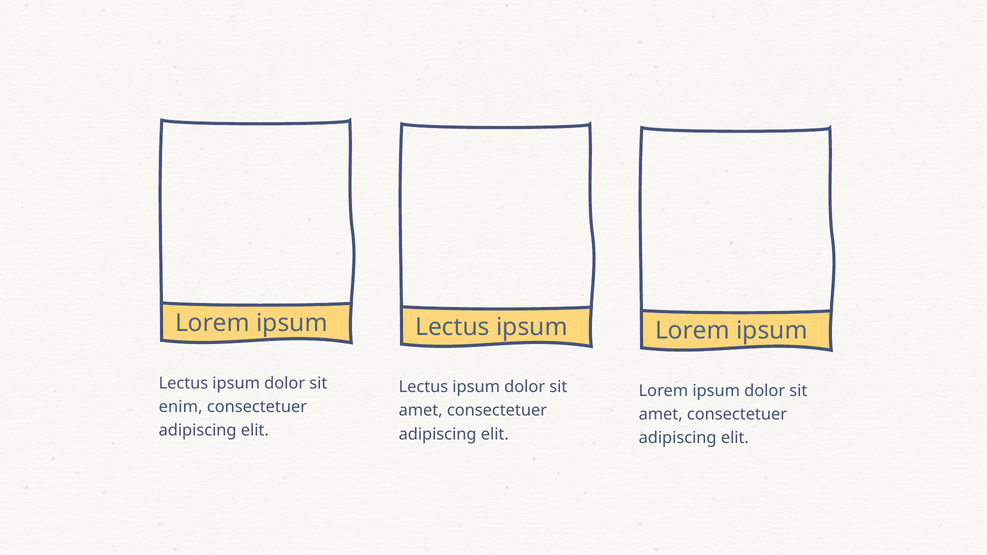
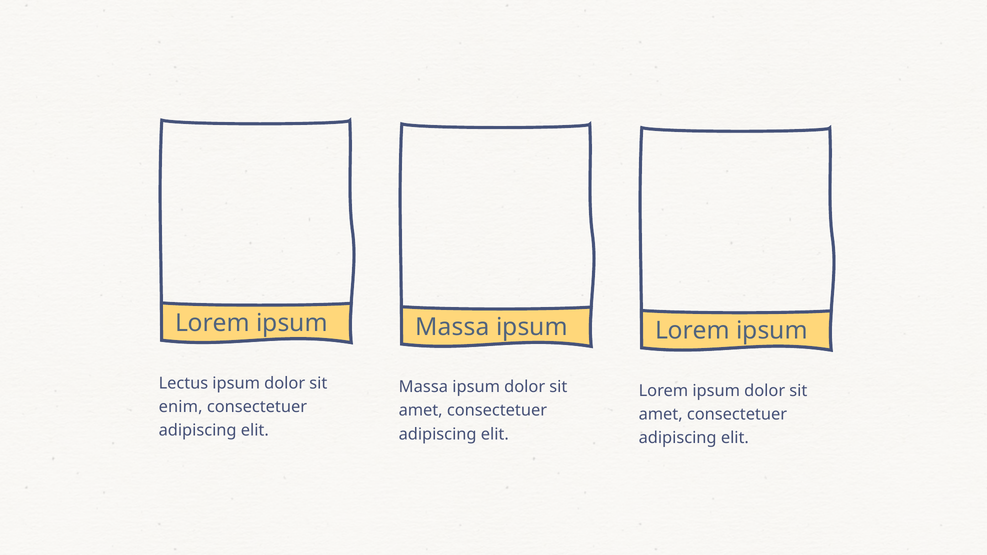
Lectus: Lectus -> Massa (452, 327)
Lectus: Lectus -> Massa (423, 387)
